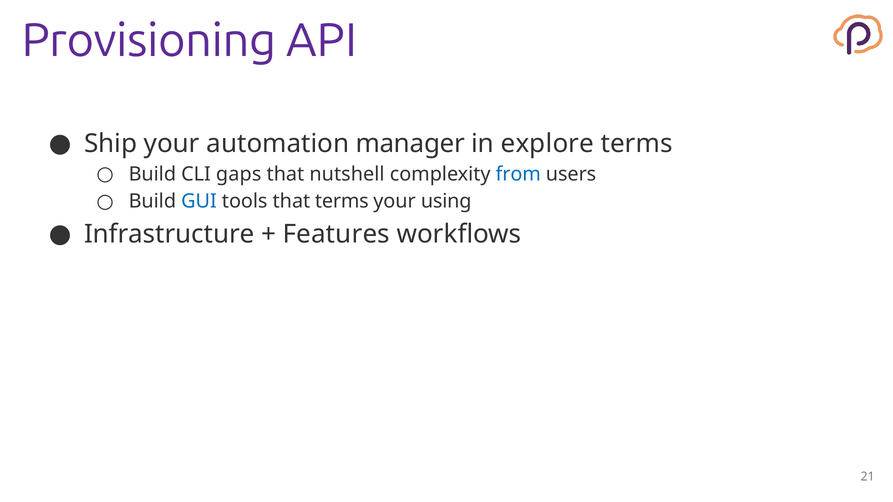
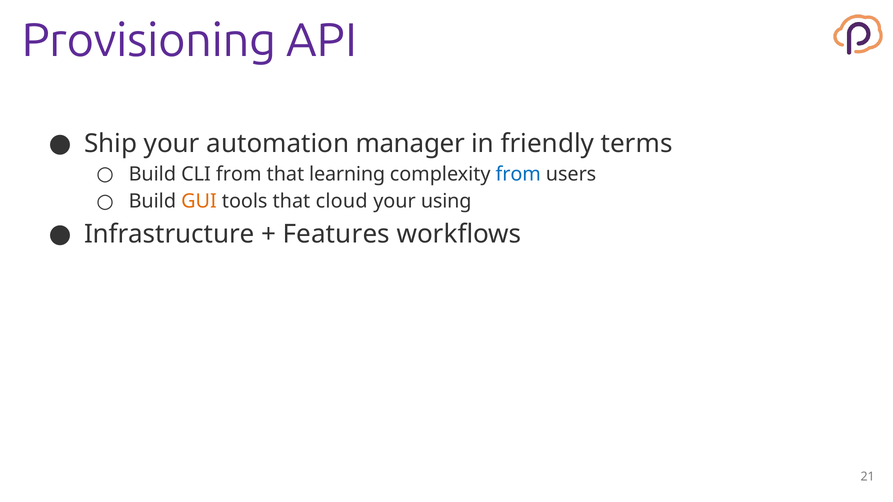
explore: explore -> friendly (547, 144)
CLI gaps: gaps -> from (239, 174)
nutshell: nutshell -> learning (347, 174)
GUI colour: blue -> orange (199, 202)
that terms: terms -> cloud (342, 202)
